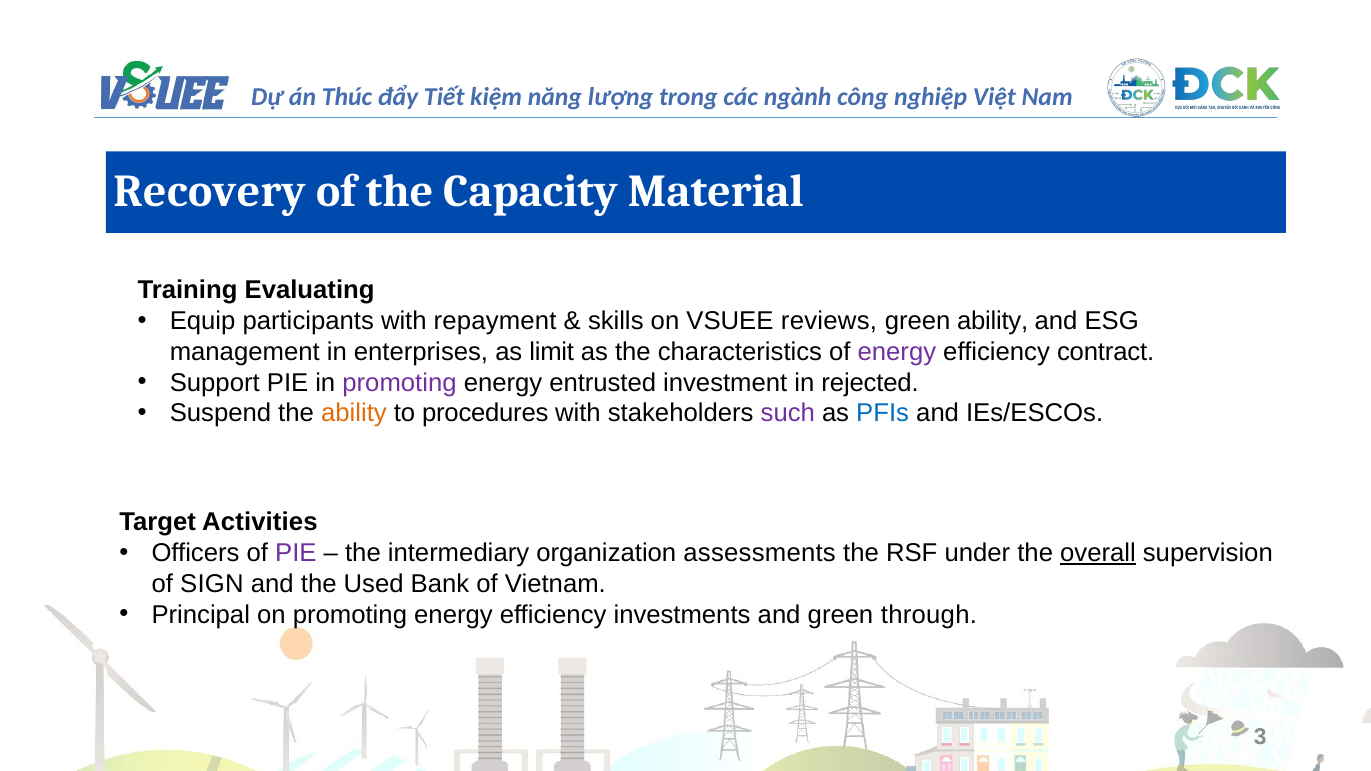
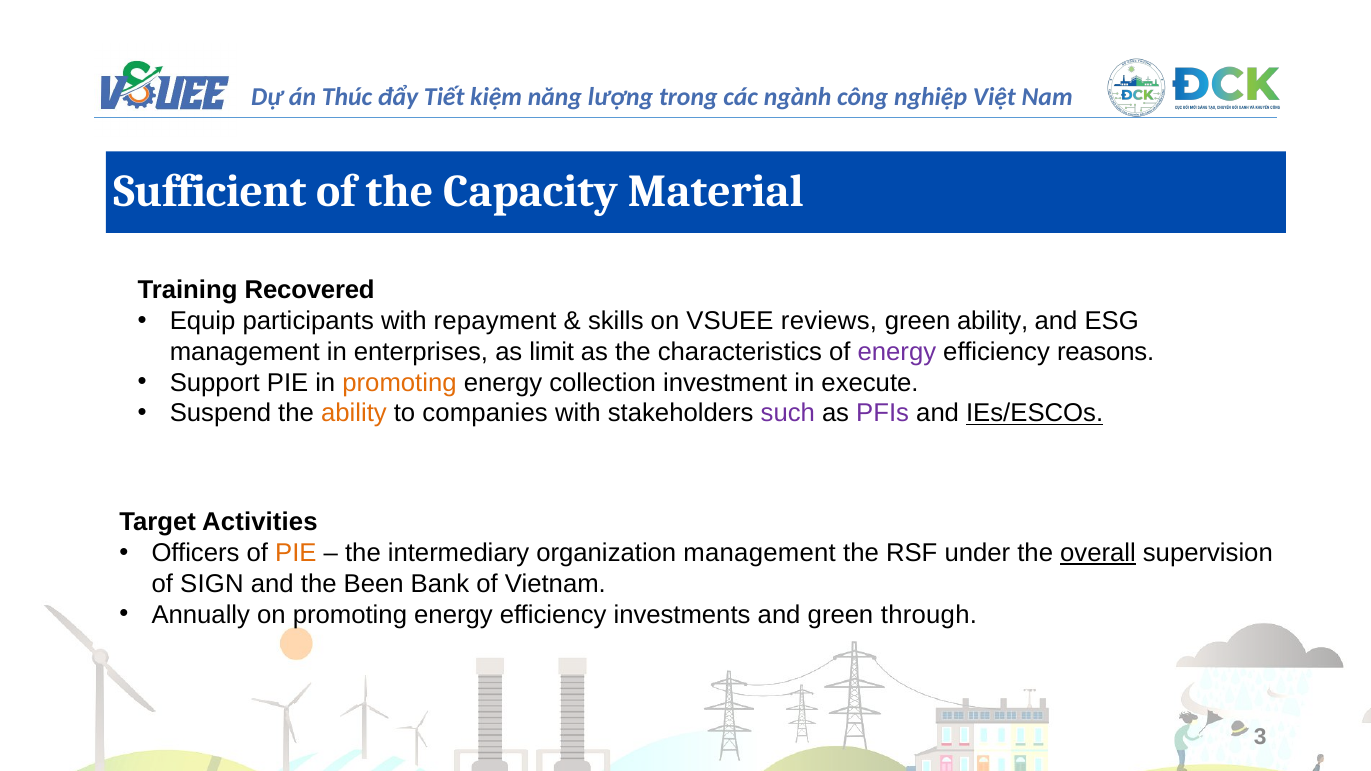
Recovery: Recovery -> Sufficient (210, 192)
Evaluating: Evaluating -> Recovered (310, 290)
contract: contract -> reasons (1106, 352)
promoting colour: purple -> orange (400, 383)
entrusted: entrusted -> collection (603, 383)
rejected: rejected -> execute (870, 383)
procedures: procedures -> companies (485, 414)
PFIs colour: blue -> purple (883, 414)
IEs/ESCOs underline: none -> present (1035, 414)
PIE colour: purple -> orange (296, 553)
organization assessments: assessments -> management (760, 553)
Used: Used -> Been (374, 584)
Principal: Principal -> Annually (201, 615)
